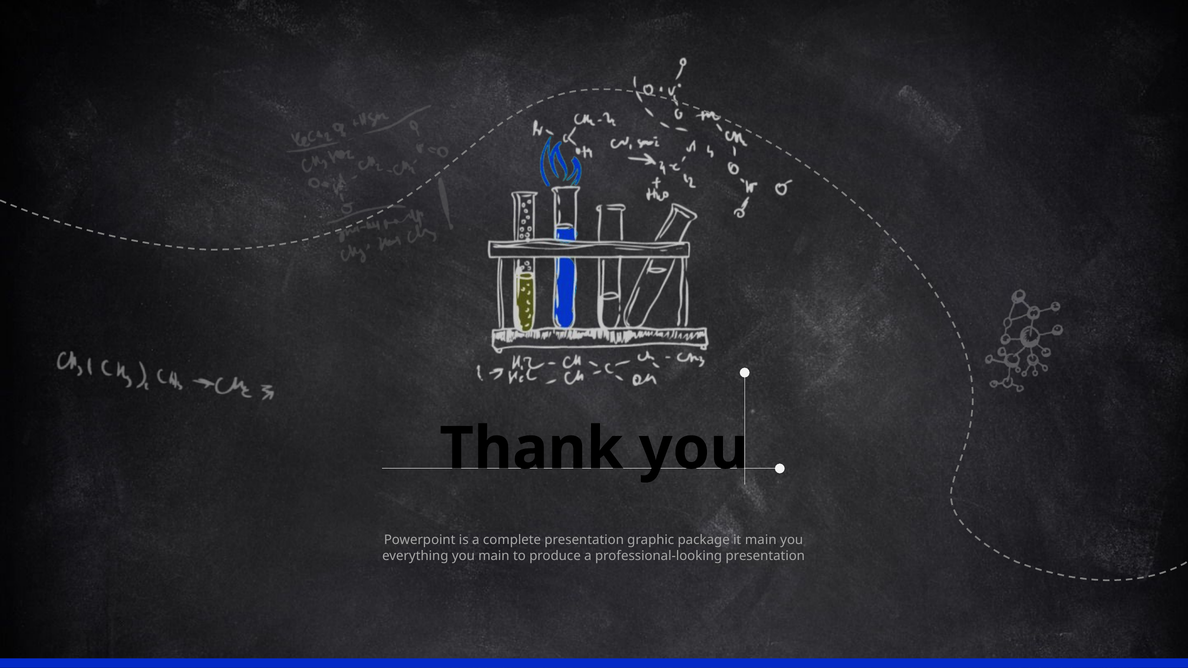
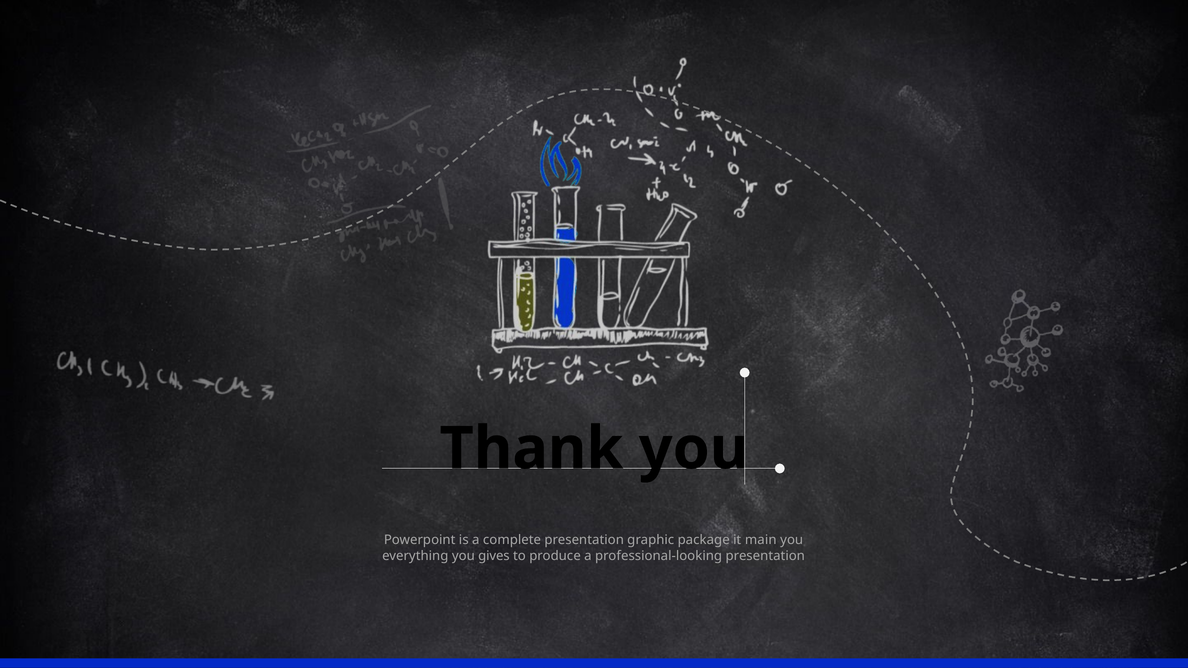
you main: main -> gives (494, 556)
